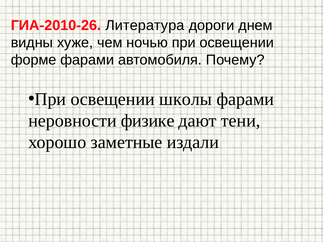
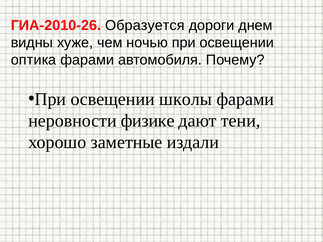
Литература: Литература -> Образуется (145, 25)
форме: форме -> оптика (34, 60)
